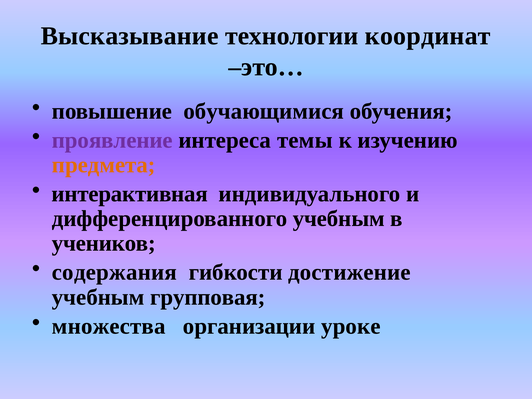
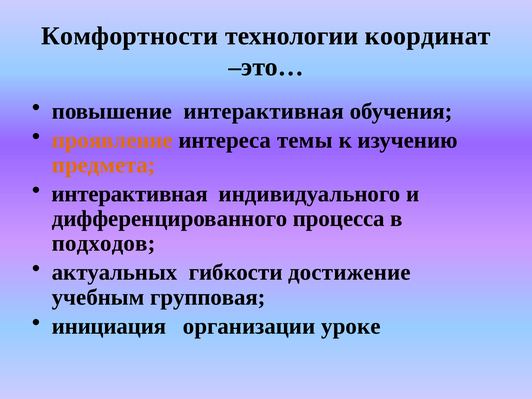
Высказывание: Высказывание -> Комфортности (130, 36)
повышение обучающимися: обучающимися -> интерактивная (264, 111)
проявление colour: purple -> orange (112, 140)
дифференцированного учебным: учебным -> процесса (339, 219)
учеников: учеников -> подходов (104, 243)
содержания: содержания -> актуальных (115, 272)
множества: множества -> инициация (109, 326)
